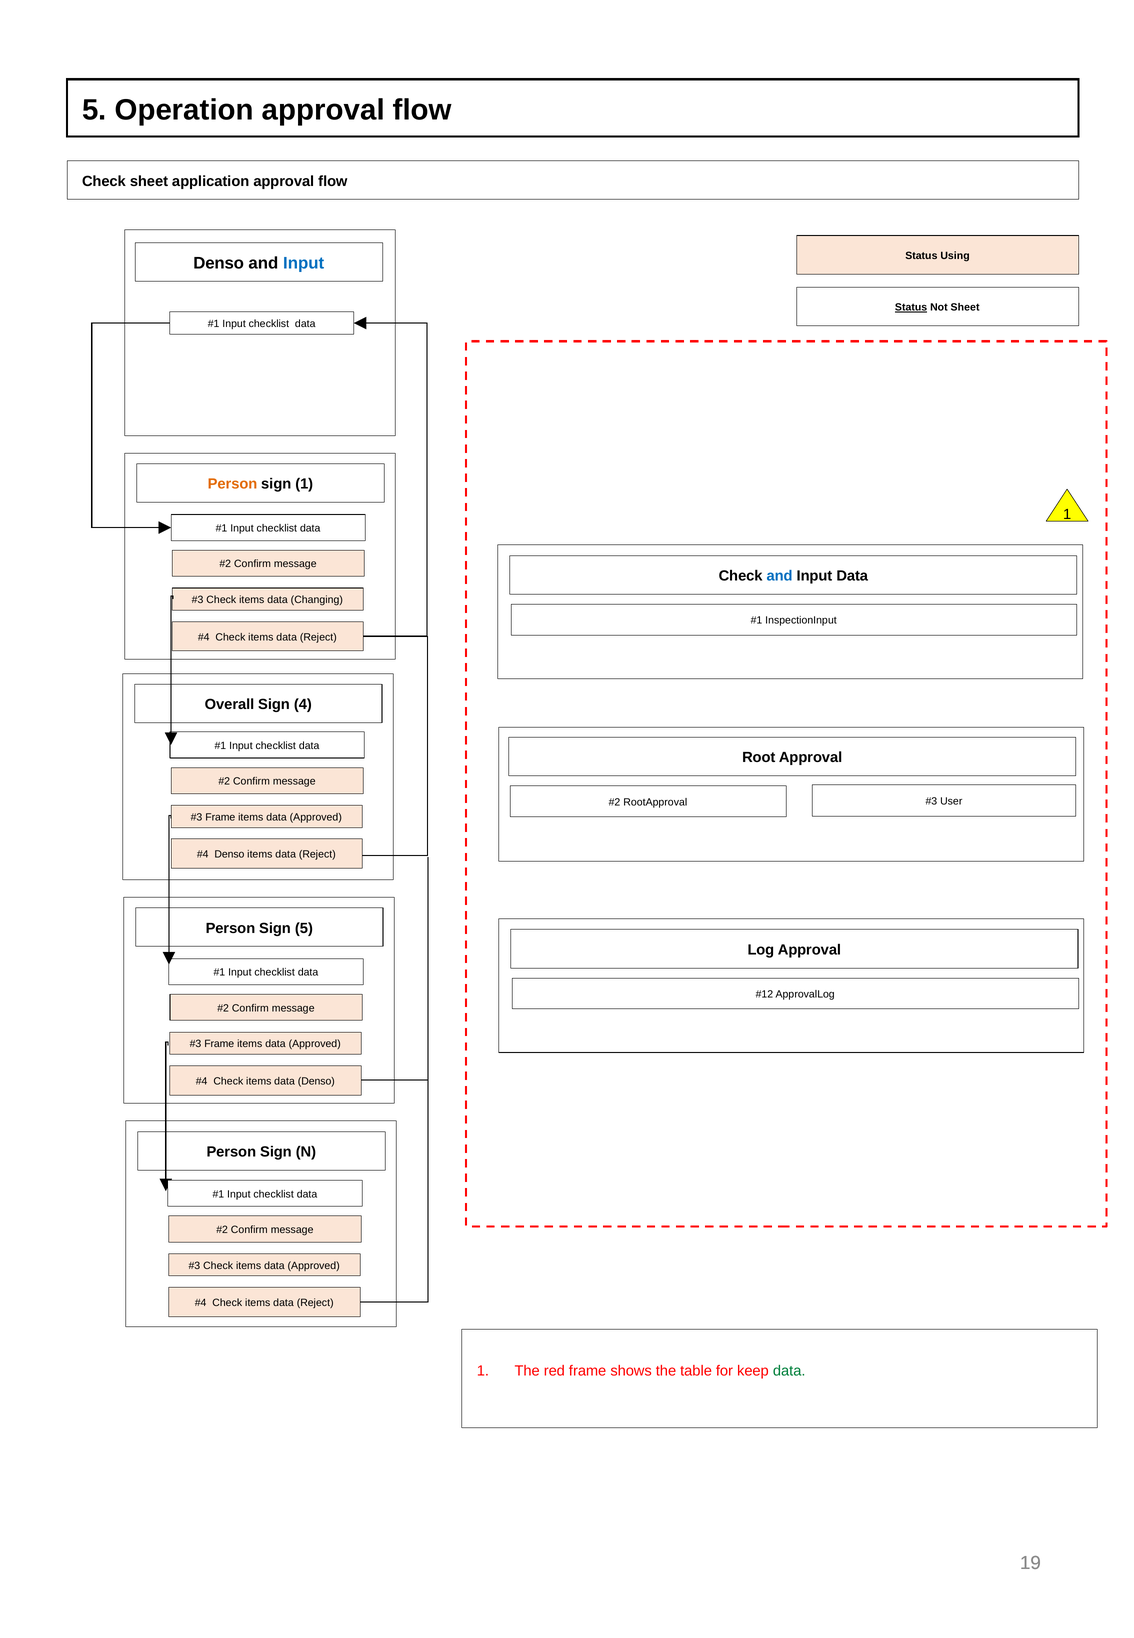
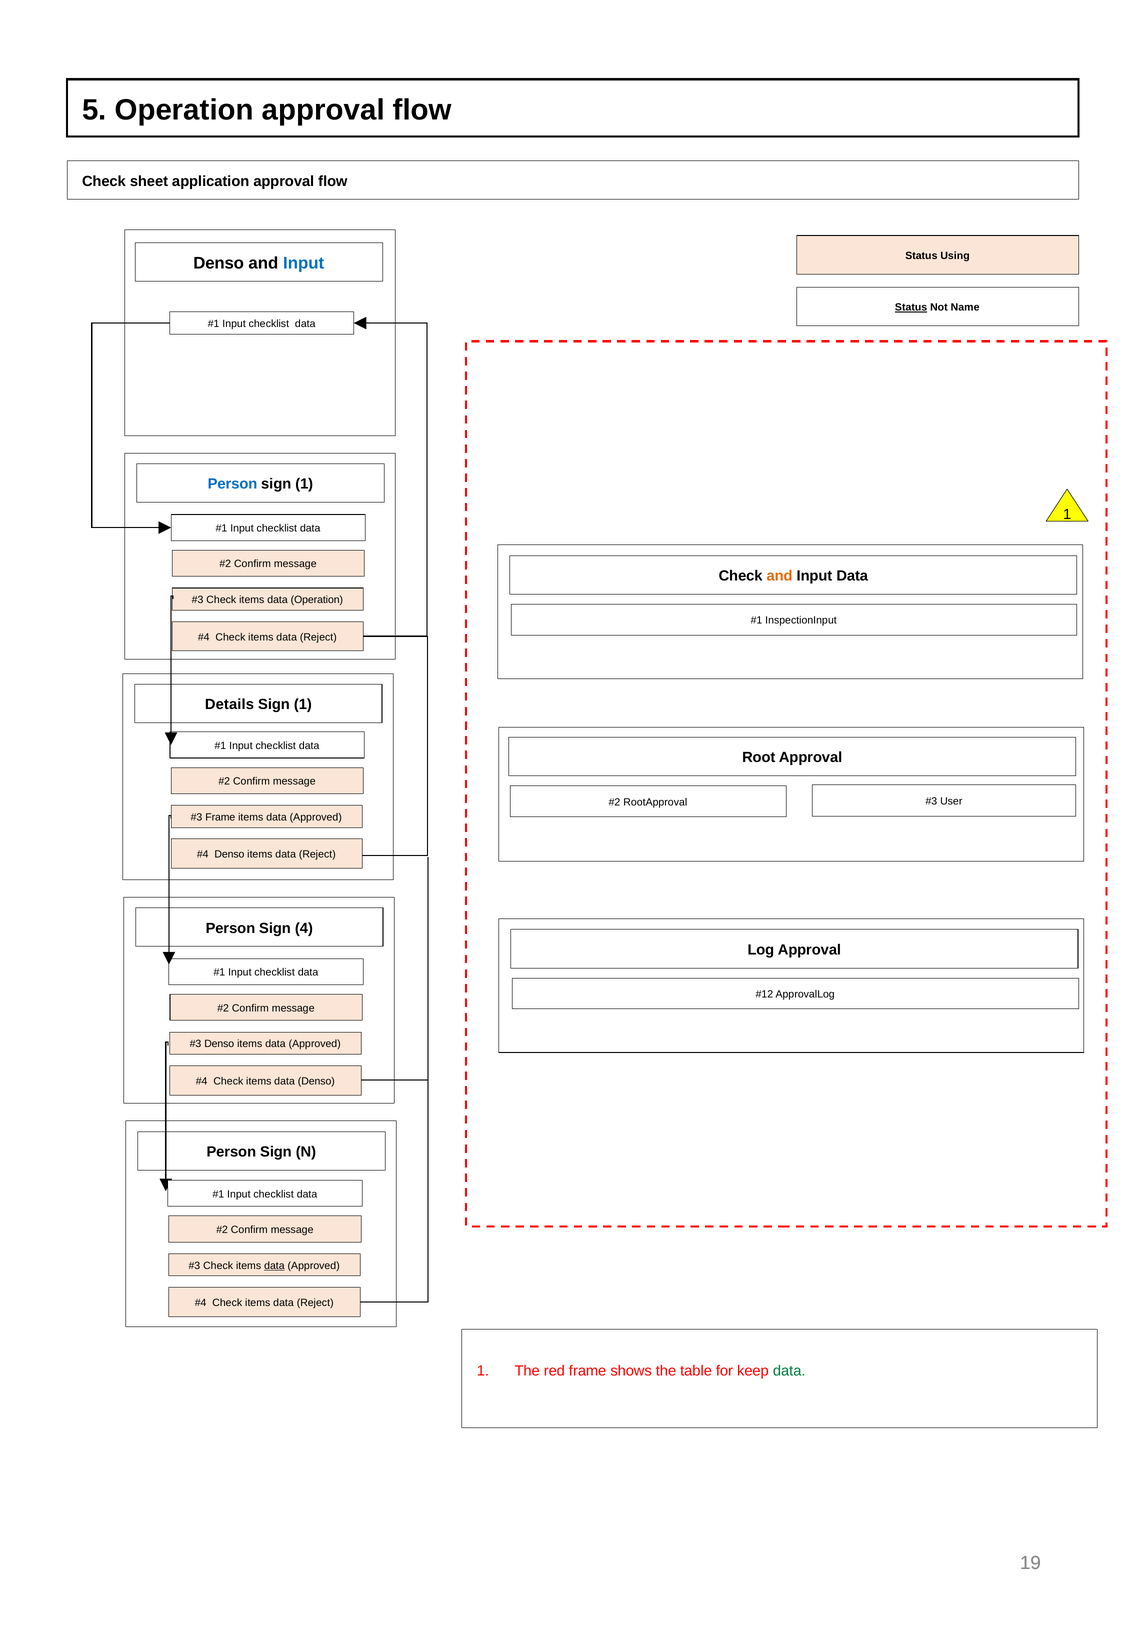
Not Sheet: Sheet -> Name (965, 307)
Person colour: orange -> blue (232, 484)
and colour: blue -> orange (780, 576)
data Changing: Changing -> Operation (317, 600)
Overall: Overall -> Details (229, 705)
4: 4 -> 1 (303, 705)
Sign 5: 5 -> 4 (304, 928)
Frame: Frame -> Denso (219, 1044)
data underline: none -> present (274, 1266)
